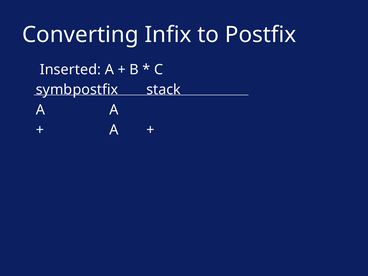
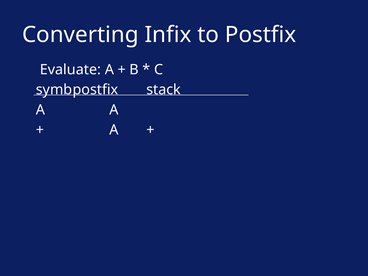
Inserted: Inserted -> Evaluate (70, 70)
